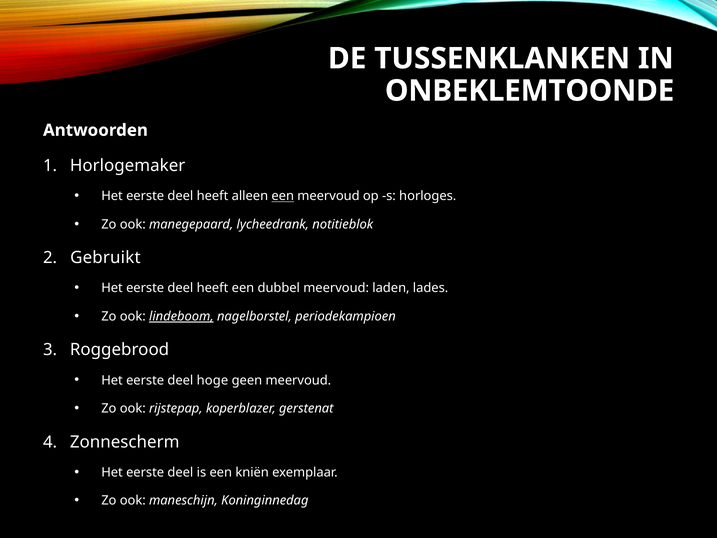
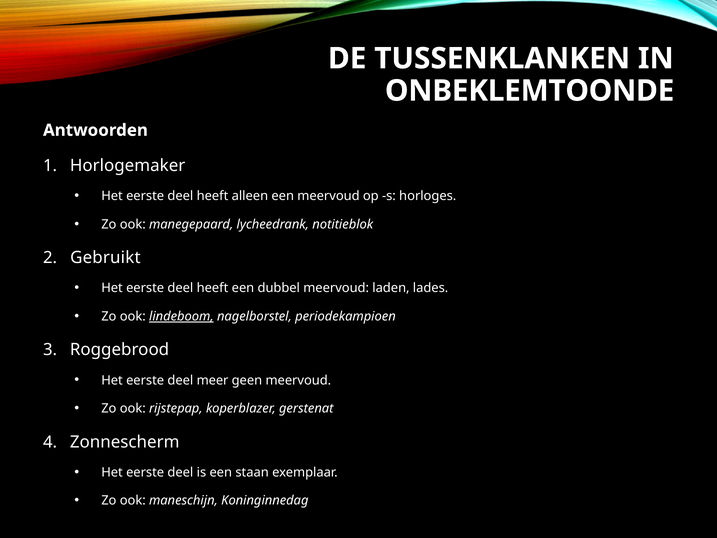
een underline: present -> none (283, 196)
hoge: hoge -> meer (213, 380)
kniën: kniën -> staan (252, 472)
